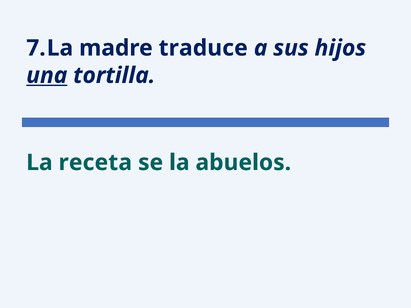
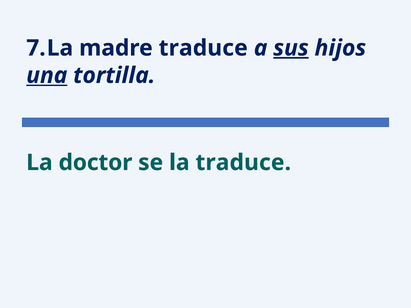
sus underline: none -> present (291, 48)
receta: receta -> doctor (95, 163)
la abuelos: abuelos -> traduce (243, 163)
